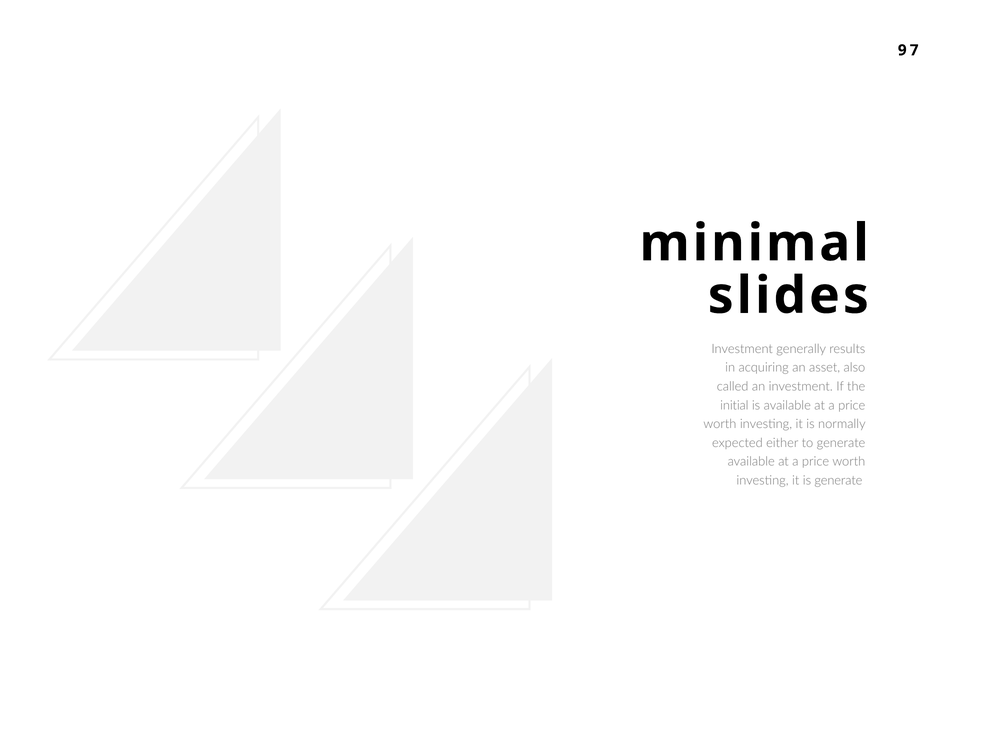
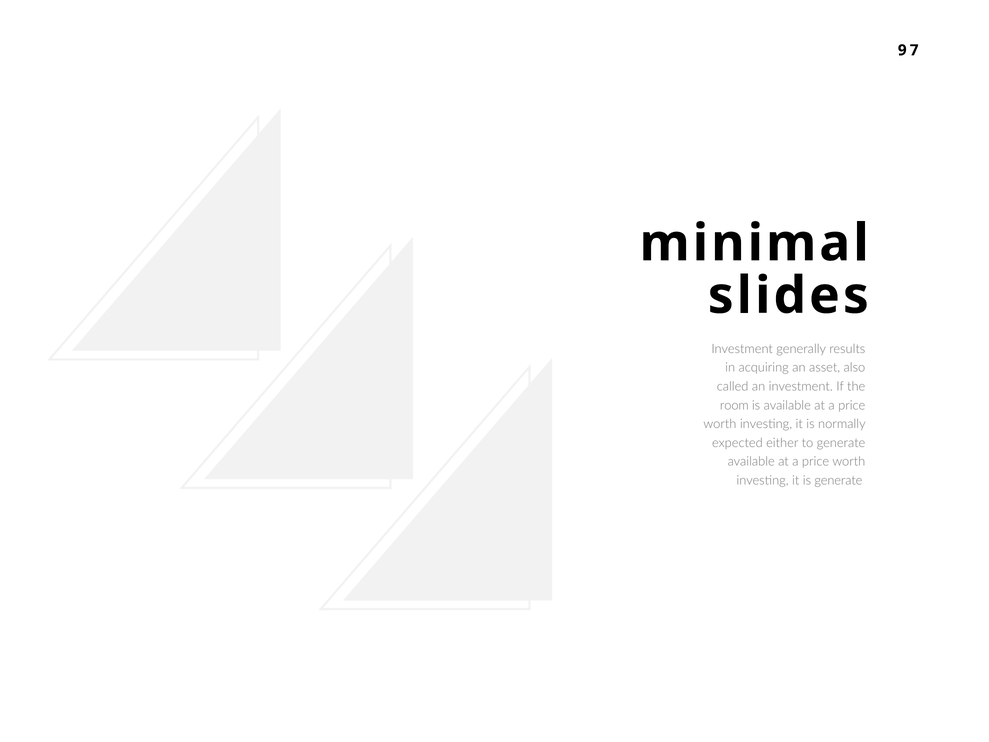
initial: initial -> room (734, 405)
